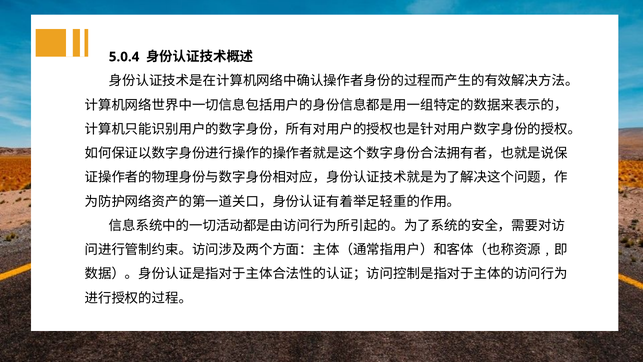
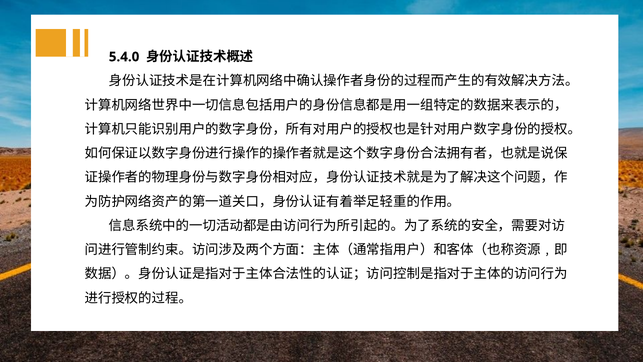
5.0.4: 5.0.4 -> 5.4.0 (124, 57)
